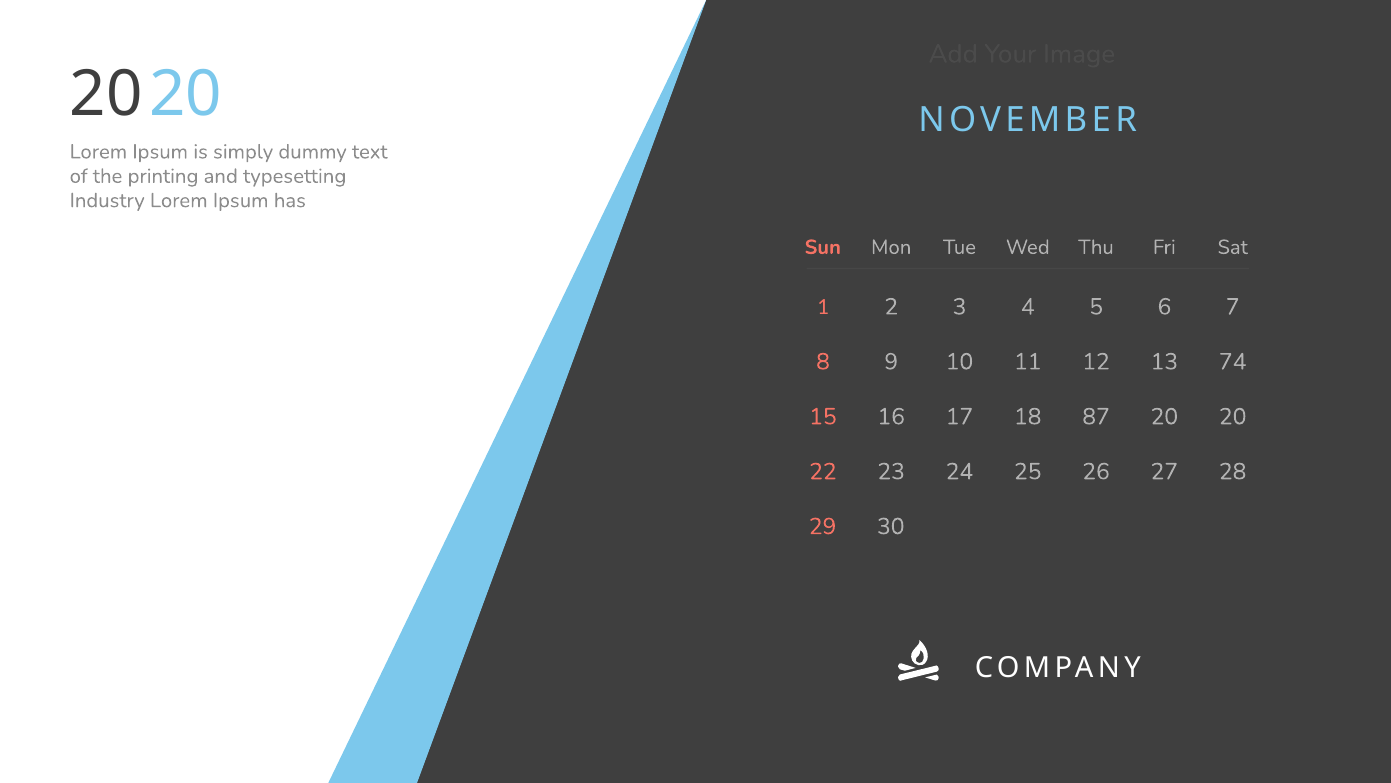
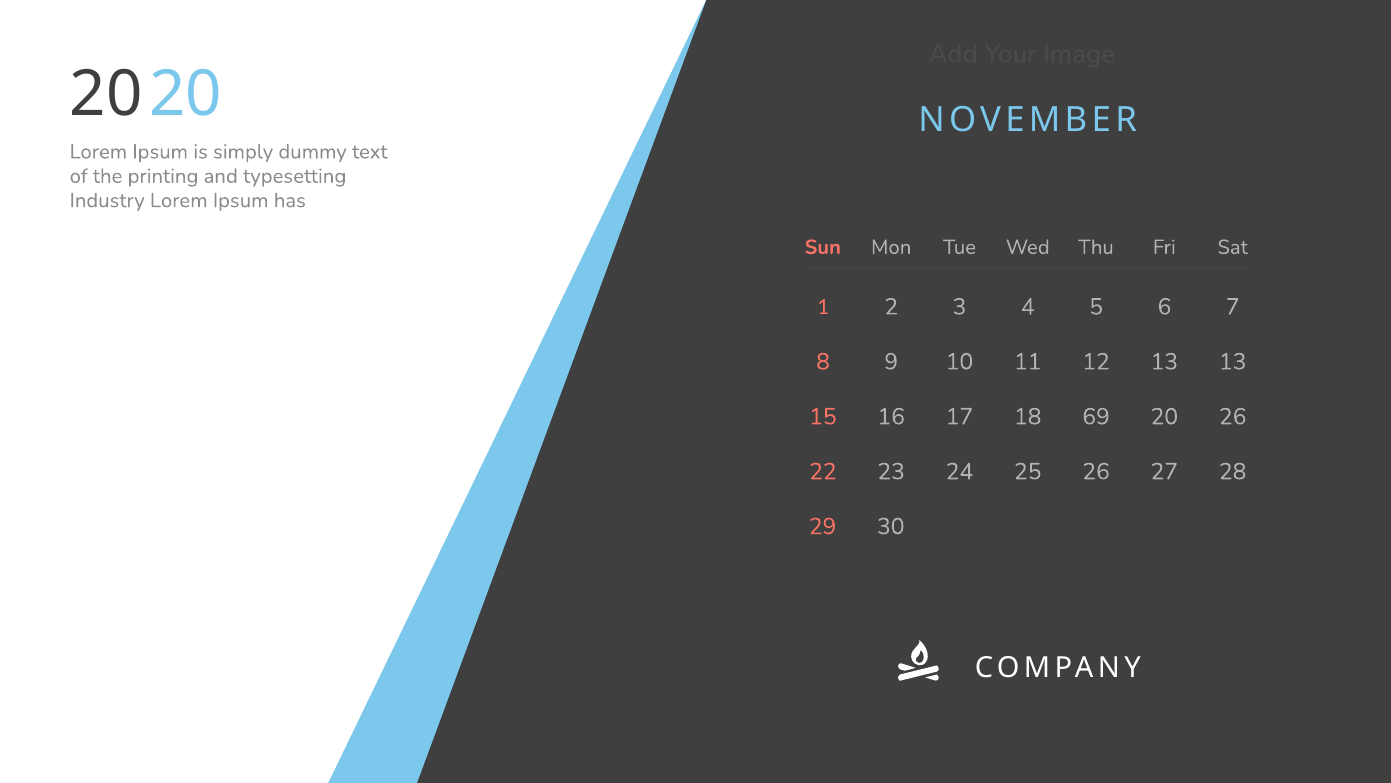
13 74: 74 -> 13 (1233, 361)
87: 87 -> 69 (1096, 416)
20 20: 20 -> 26 (1233, 416)
